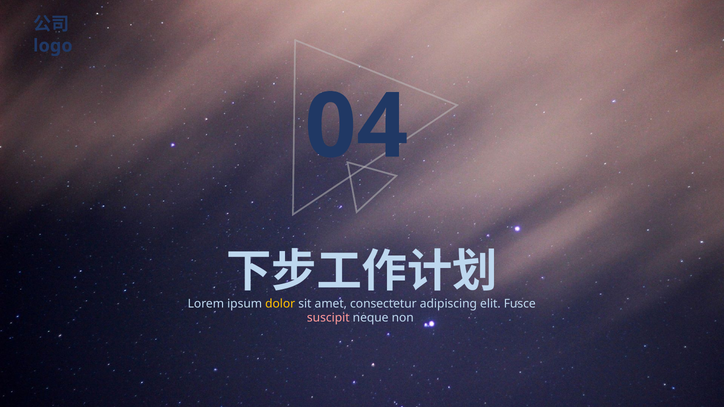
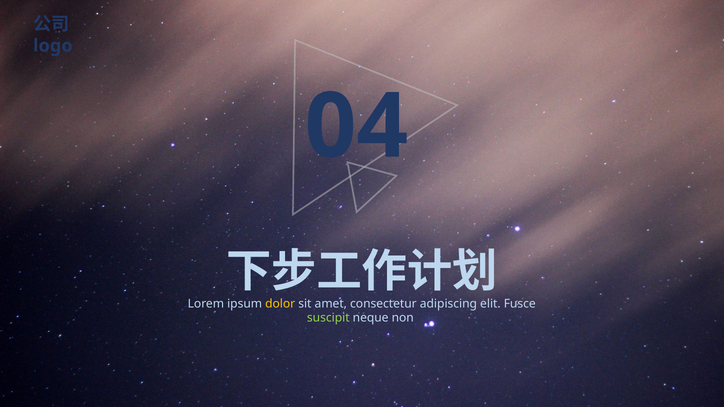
suscipit colour: pink -> light green (328, 318)
